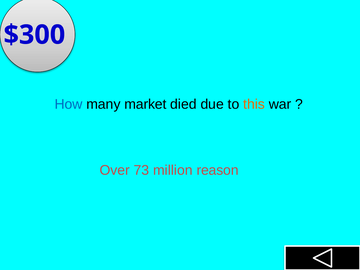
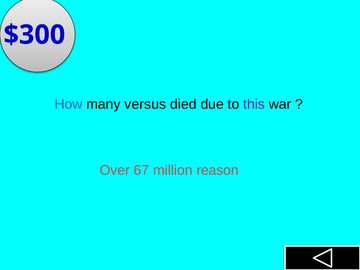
market: market -> versus (145, 104)
this colour: orange -> purple (254, 104)
73: 73 -> 67 (141, 170)
